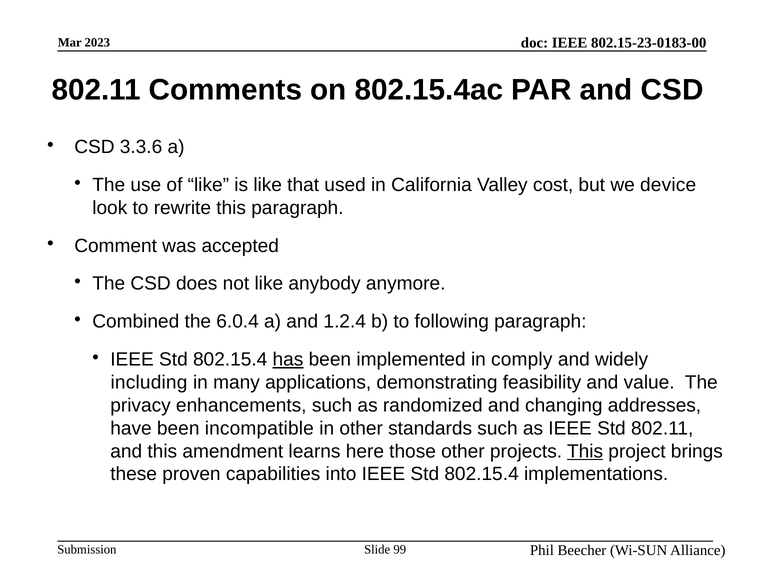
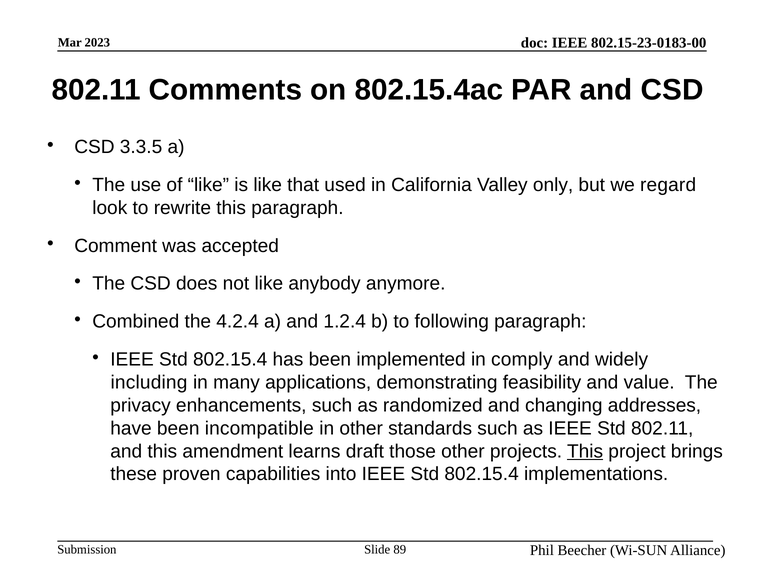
3.3.6: 3.3.6 -> 3.3.5 (141, 147)
cost: cost -> only (553, 185)
device: device -> regard (668, 185)
6.0.4: 6.0.4 -> 4.2.4 (238, 322)
has underline: present -> none (288, 360)
here: here -> draft (365, 451)
99: 99 -> 89 (400, 550)
